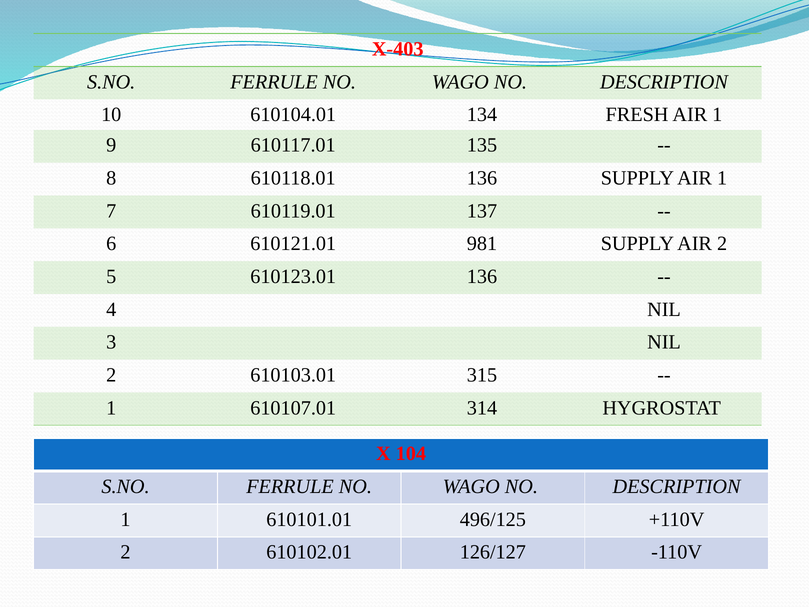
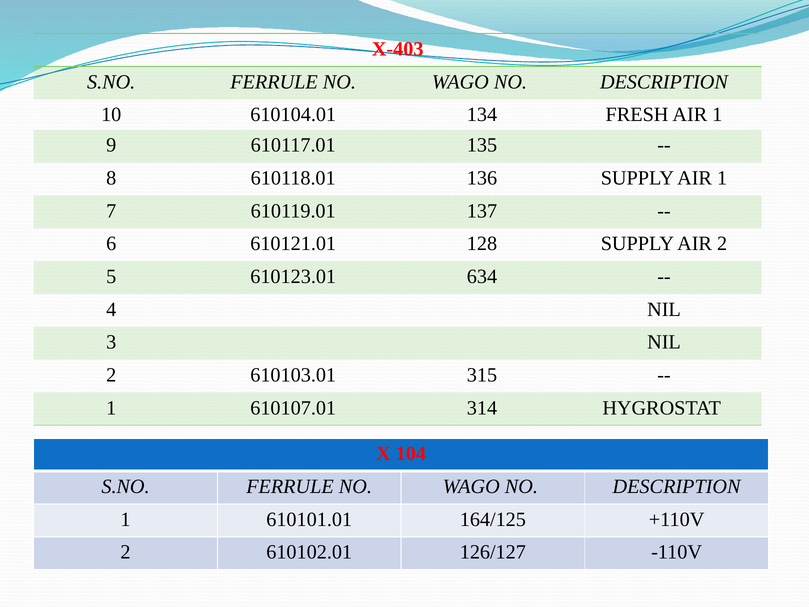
981: 981 -> 128 (482, 244)
610123.01 136: 136 -> 634 (482, 276)
496/125: 496/125 -> 164/125 (493, 519)
